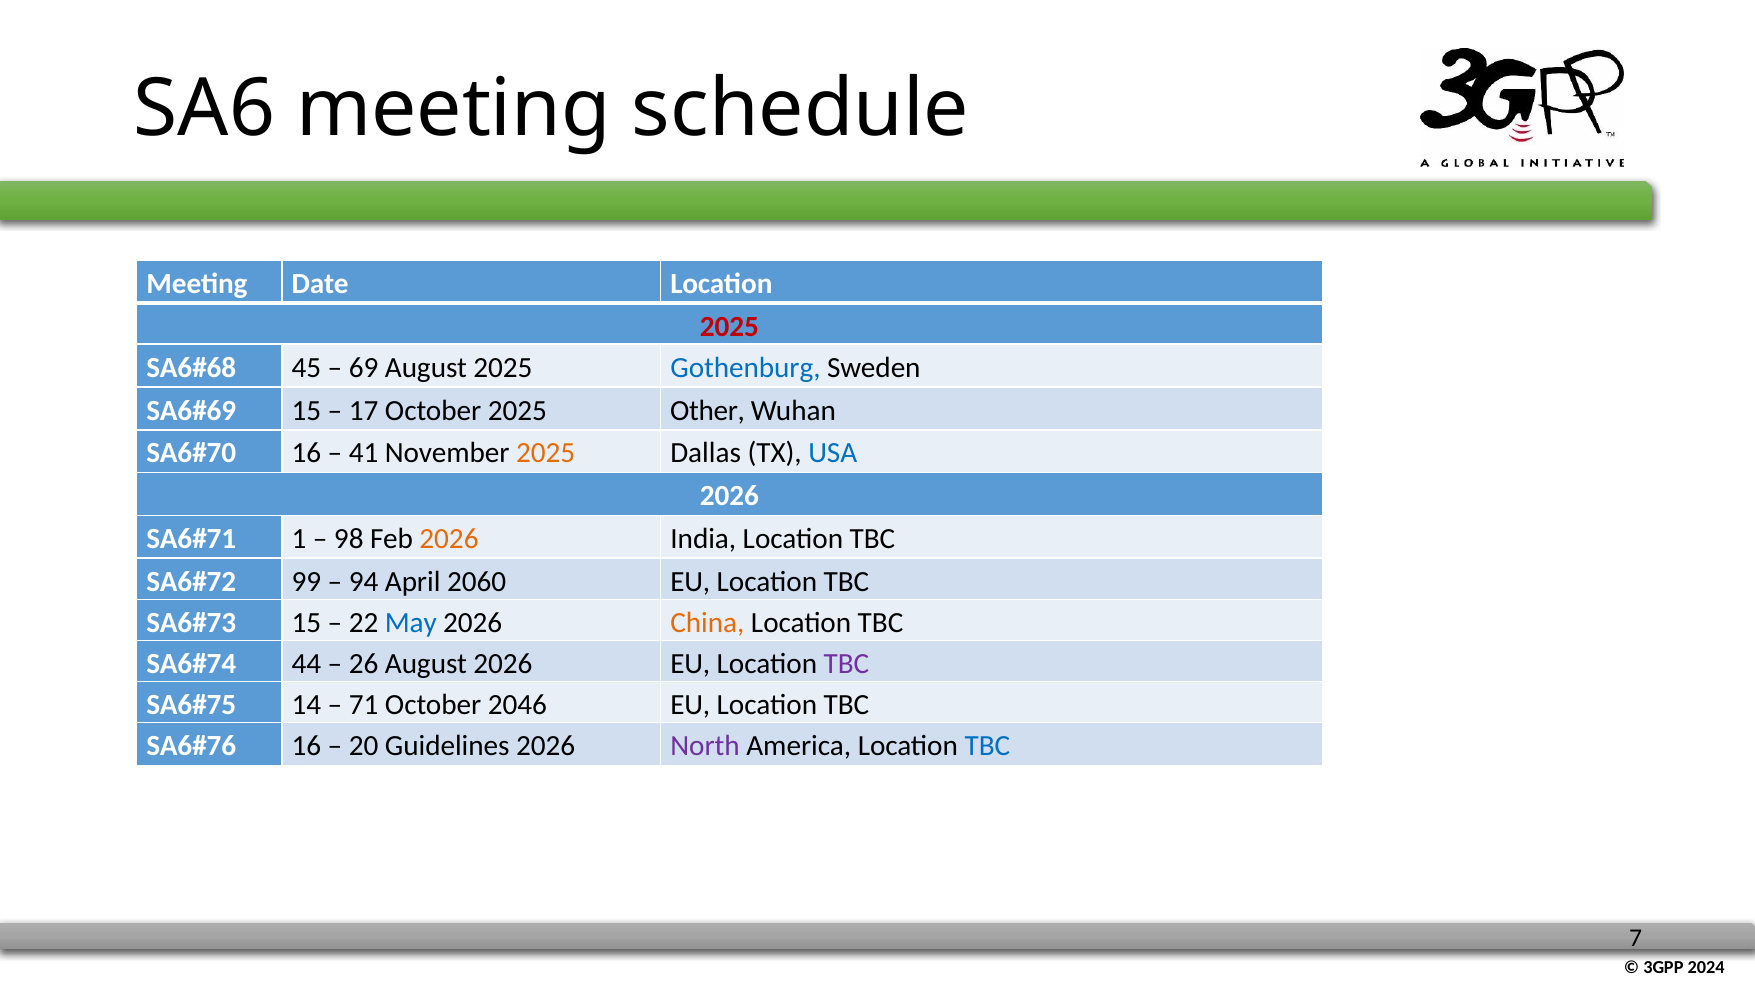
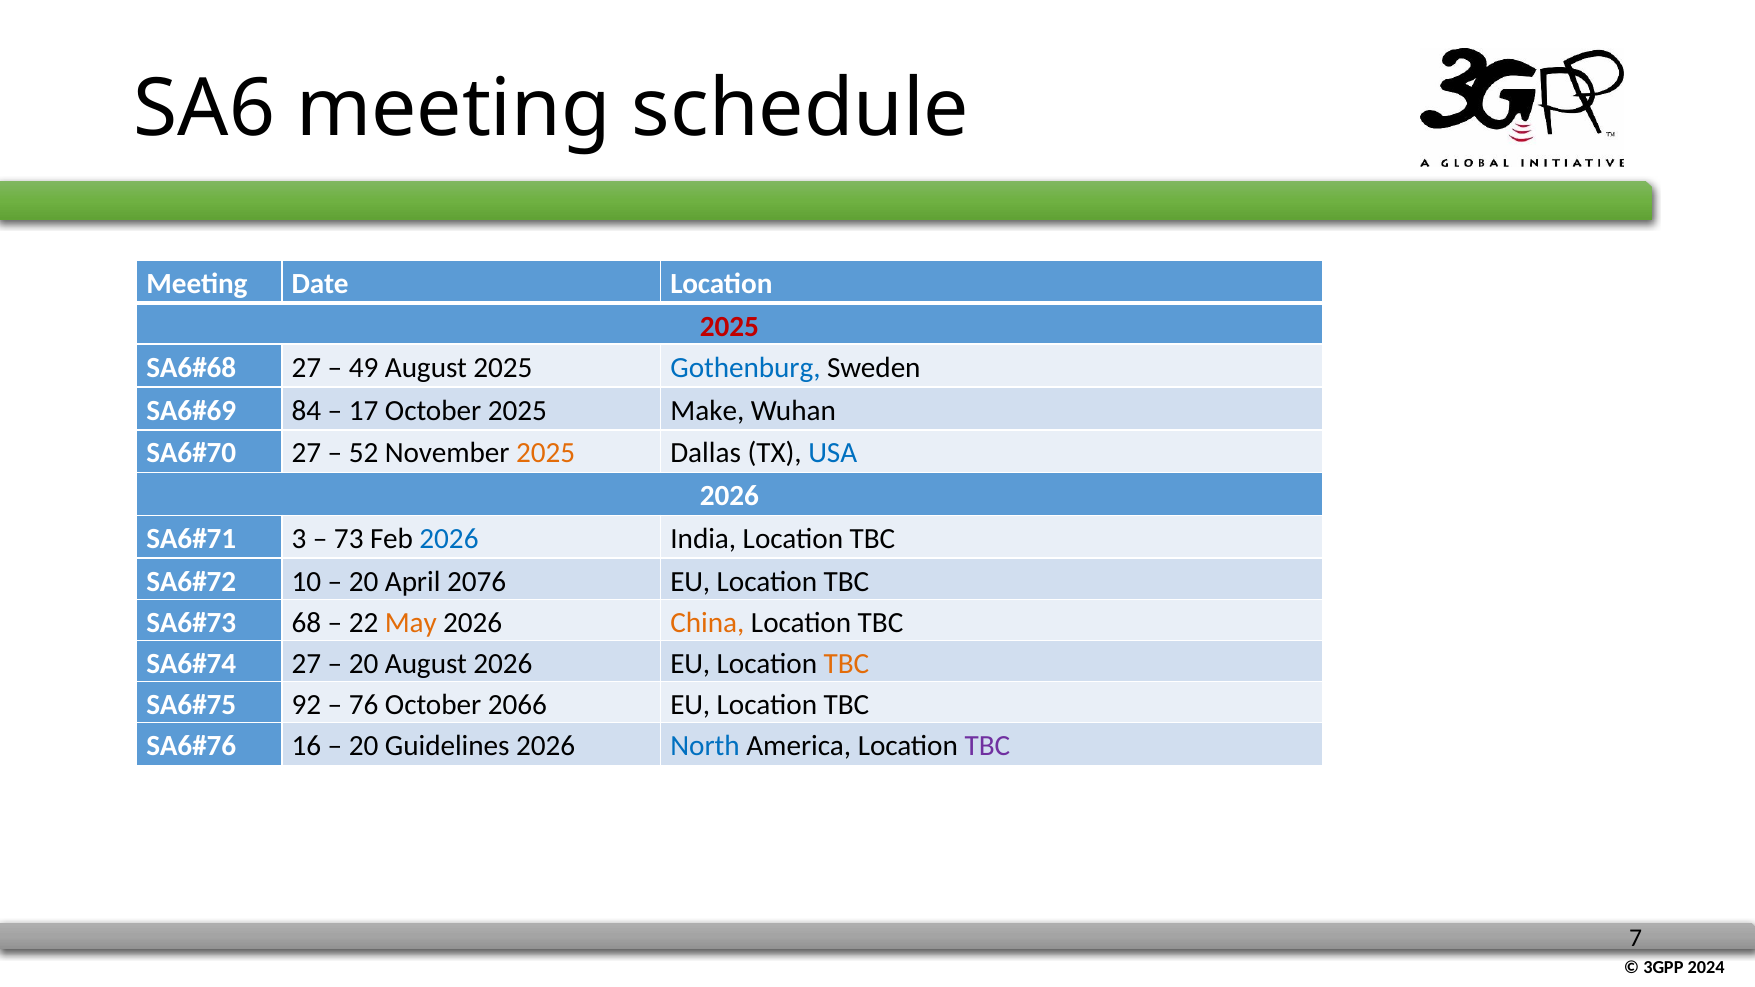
45: 45 -> 27 (306, 368)
69: 69 -> 49 (364, 368)
15: 15 -> 84 (306, 411)
Other: Other -> Make (707, 411)
16: 16 -> 27 (306, 453)
41: 41 -> 52 (364, 453)
1: 1 -> 3 (299, 539)
98: 98 -> 73 (349, 539)
2026 colour: orange -> blue (449, 539)
99: 99 -> 10 (306, 582)
94: 94 -> 20 (364, 582)
2060: 2060 -> 2076 (477, 582)
15: 15 -> 68 (306, 623)
May colour: blue -> orange (411, 623)
44: 44 -> 27 (306, 664)
26: 26 -> 20 (364, 664)
TBC colour: purple -> orange (846, 664)
14: 14 -> 92 (306, 705)
71: 71 -> 76 (364, 705)
2046: 2046 -> 2066 (517, 705)
North colour: purple -> blue (705, 746)
TBC colour: blue -> purple (987, 746)
